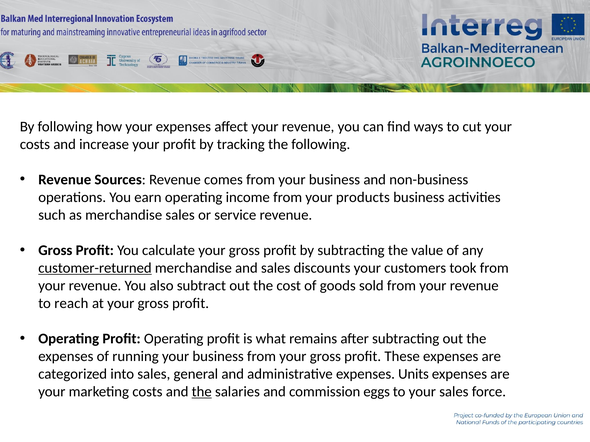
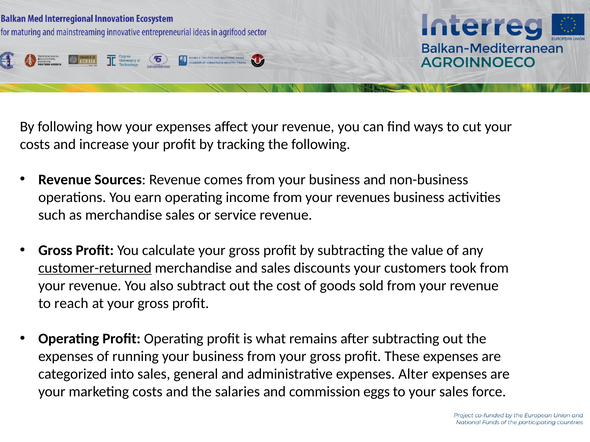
products: products -> revenues (363, 197)
Units: Units -> Alter (413, 374)
the underline: present -> none (202, 392)
